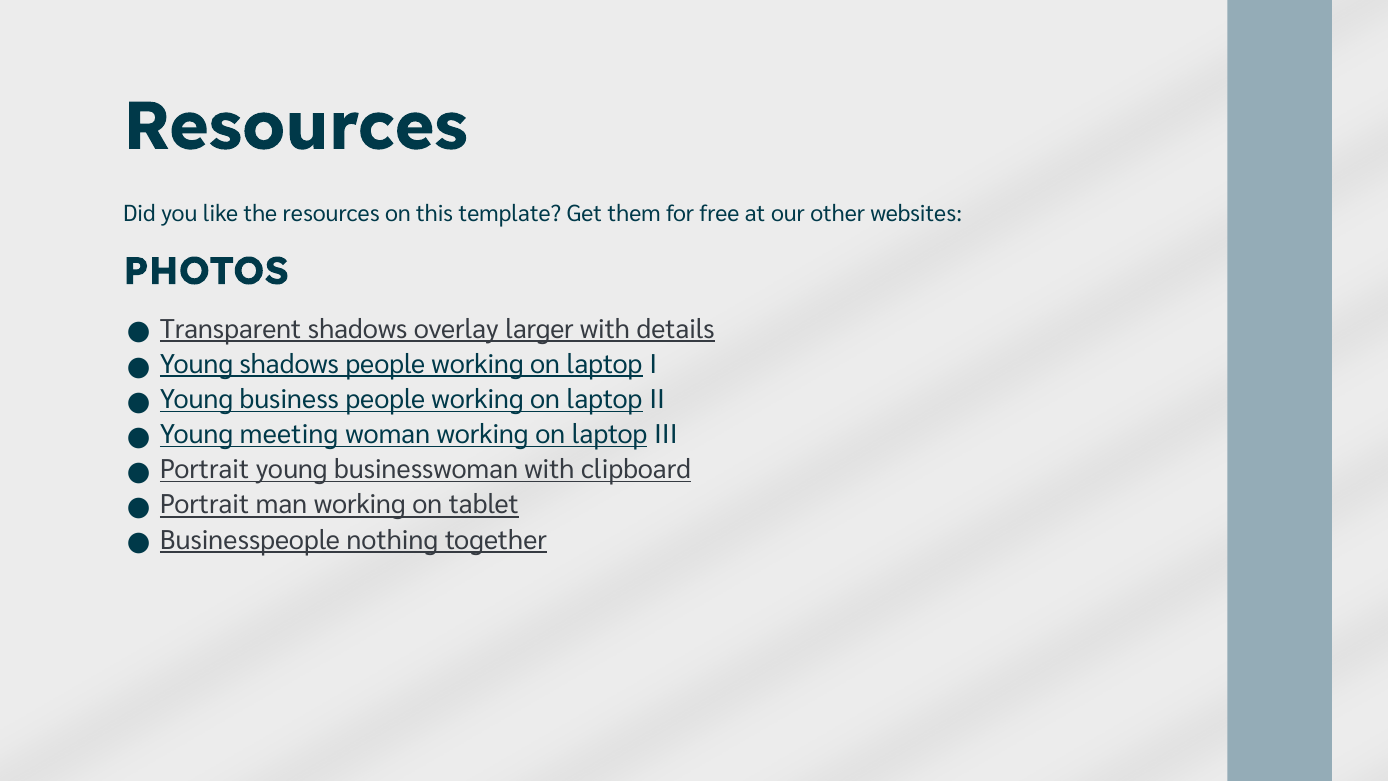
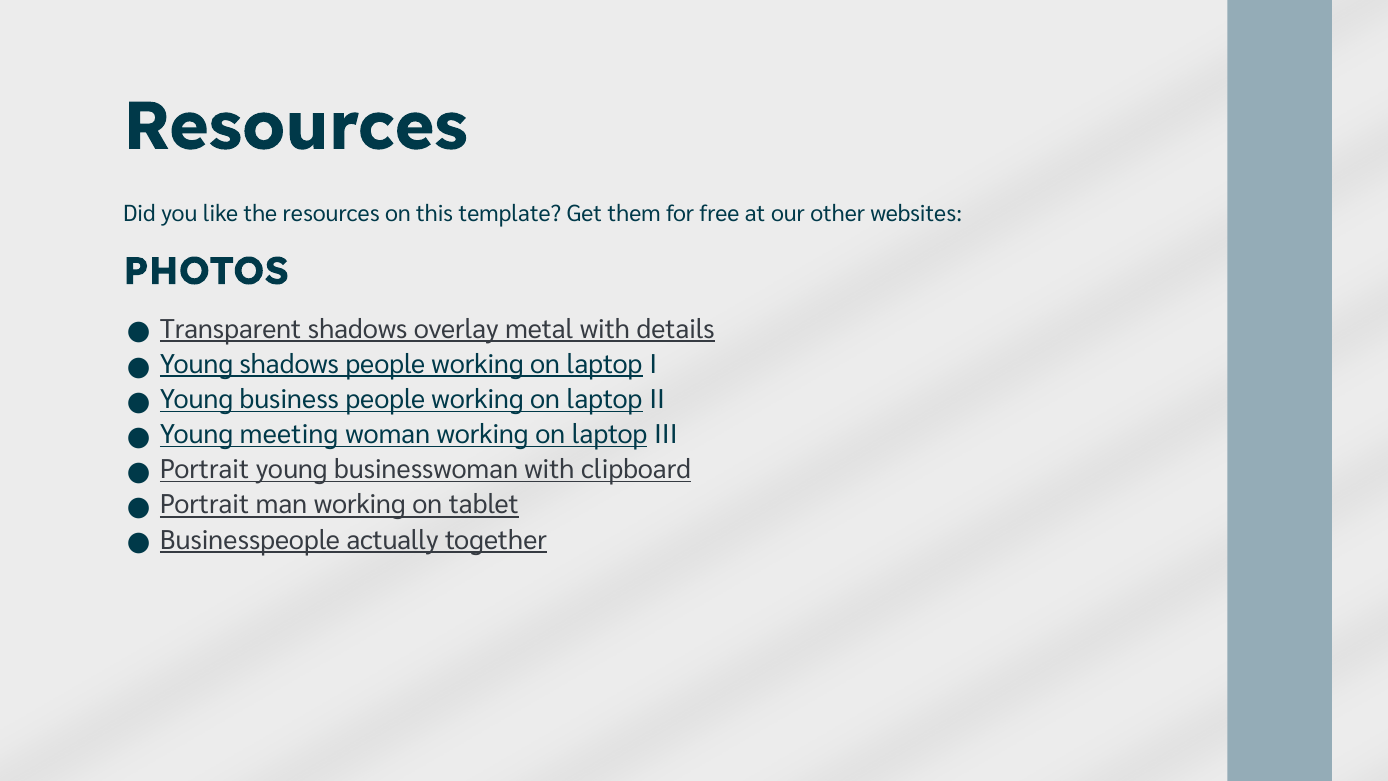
larger: larger -> metal (539, 329)
nothing: nothing -> actually (393, 540)
